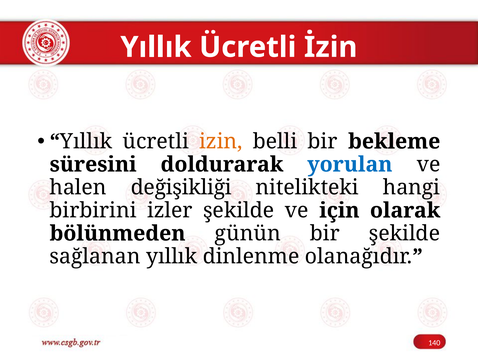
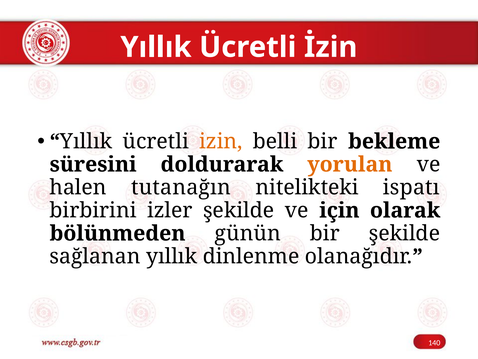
yorulan colour: blue -> orange (350, 164)
değişikliği: değişikliği -> tutanağın (181, 187)
hangi: hangi -> ispatı (411, 187)
